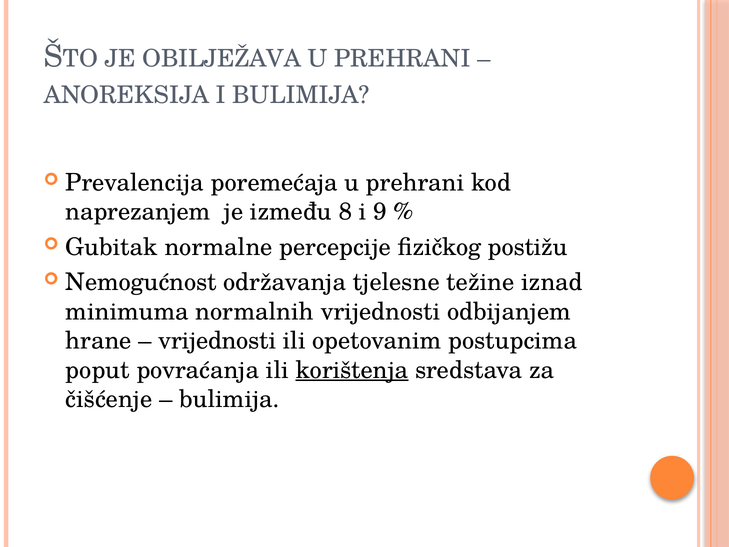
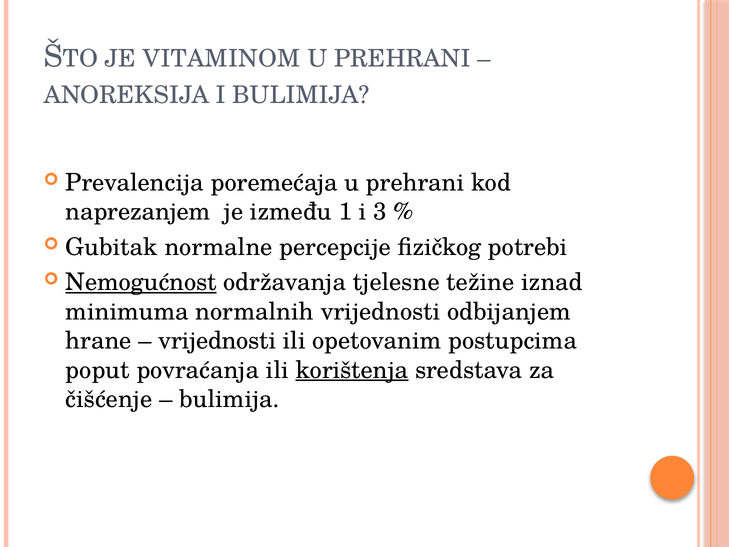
OBILJEŽAVA: OBILJEŽAVA -> VITAMINOM (222, 59)
8: 8 -> 1 (345, 212)
9: 9 -> 3 (380, 212)
postižu: postižu -> potrebi (528, 247)
Nemogućnost underline: none -> present (141, 282)
